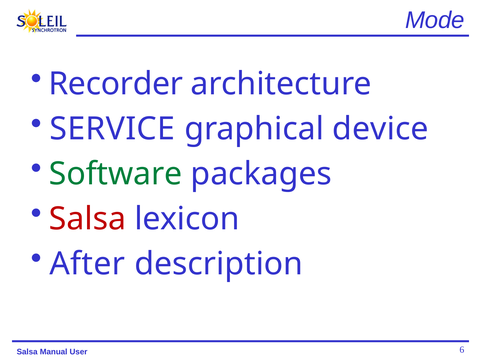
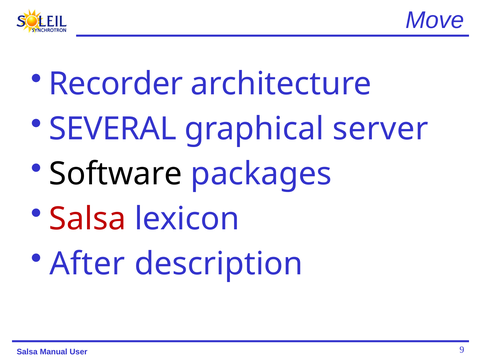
Mode: Mode -> Move (435, 20)
SERVICE: SERVICE -> SEVERAL (113, 129)
device: device -> server (380, 129)
Software colour: green -> black (116, 174)
6: 6 -> 9 (462, 350)
